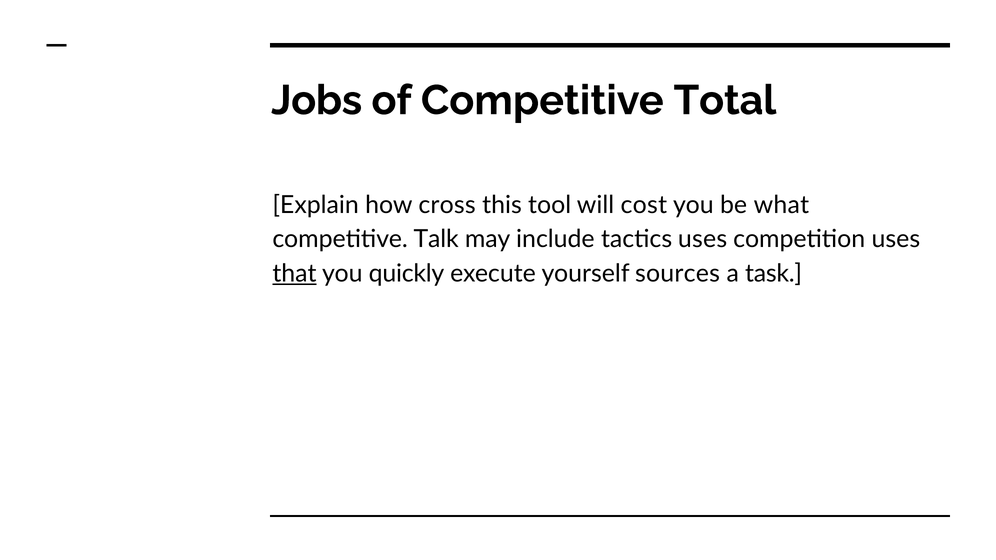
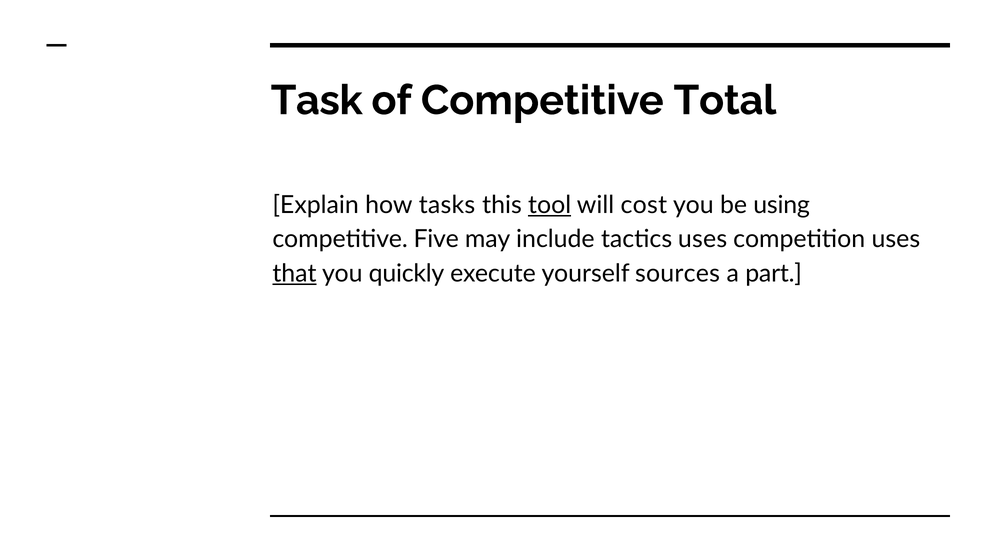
Jobs: Jobs -> Task (317, 100)
cross: cross -> tasks (447, 205)
tool underline: none -> present (550, 205)
what: what -> using (782, 205)
Talk: Talk -> Five (436, 239)
task: task -> part (774, 274)
